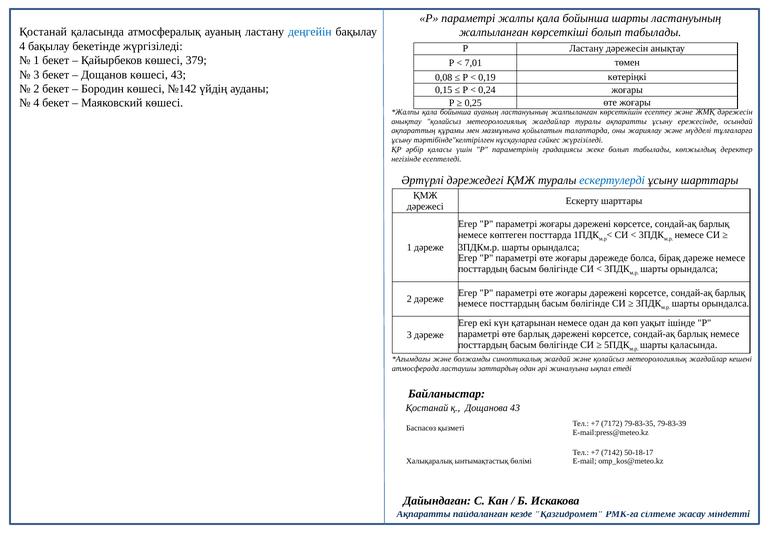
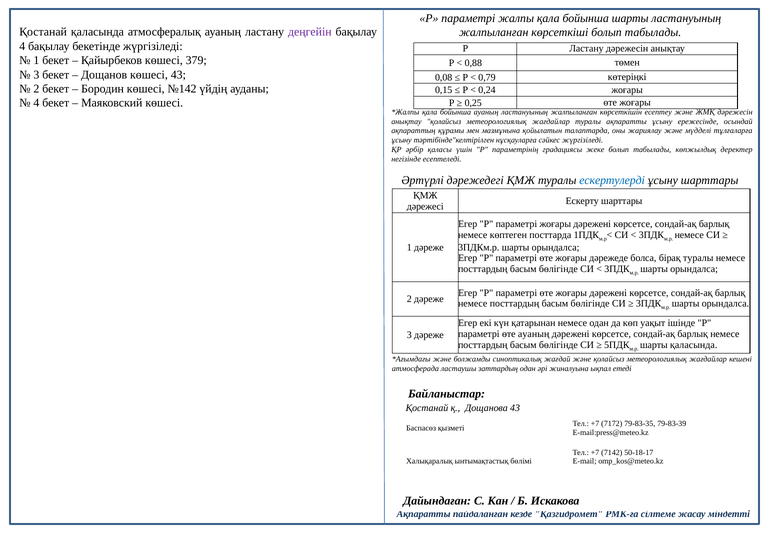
деңгейін colour: blue -> purple (310, 32)
7,01: 7,01 -> 0,88 (473, 63)
0,19: 0,19 -> 0,79 (487, 77)
бірақ дәреже: дәреже -> туралы (698, 258)
өте барлық: барлық -> ауаның (534, 334)
